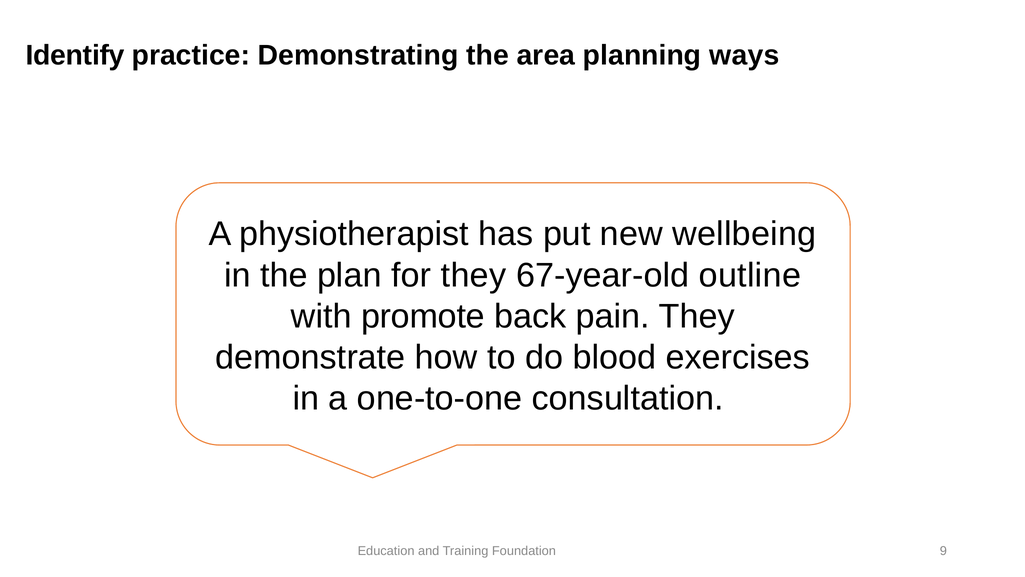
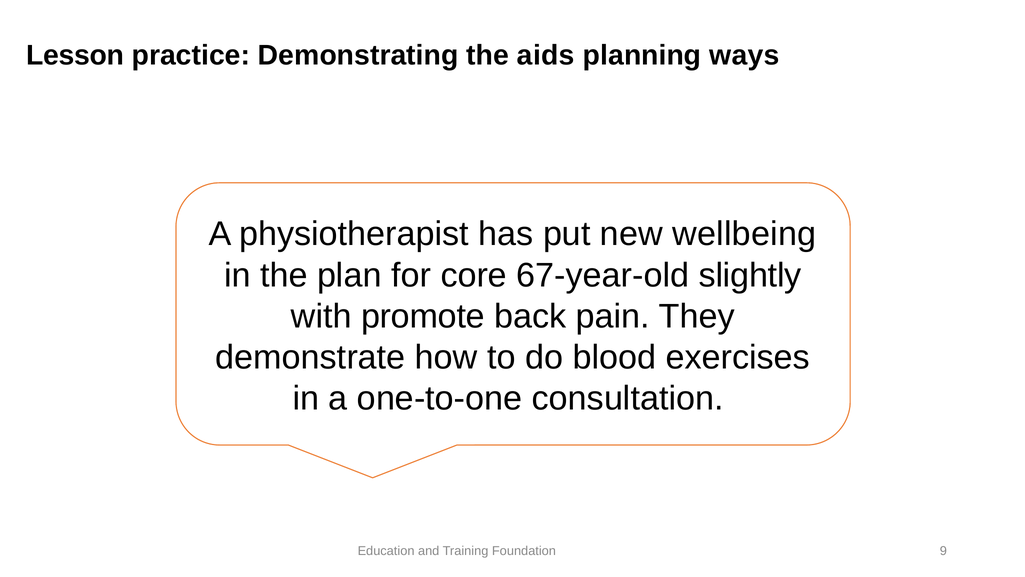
Identify: Identify -> Lesson (75, 56)
area: area -> aids (546, 56)
for they: they -> core (474, 275)
outline: outline -> slightly (750, 275)
